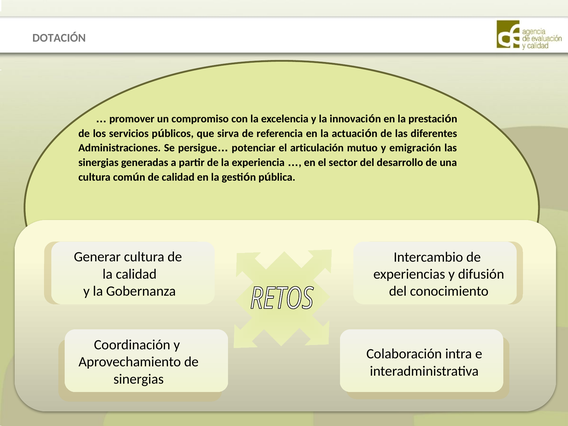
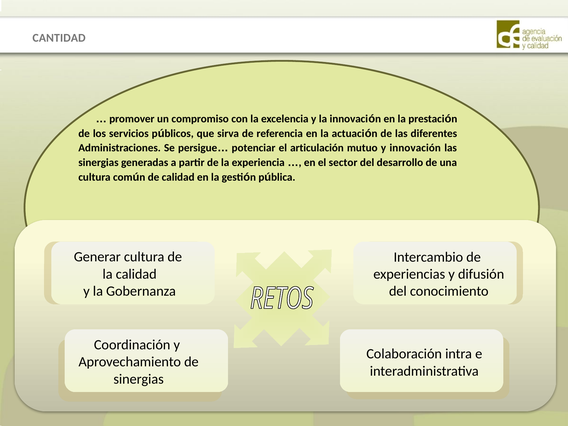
DOTACIÓN: DOTACIÓN -> CANTIDAD (59, 38)
y emigración: emigración -> innovación (415, 148)
